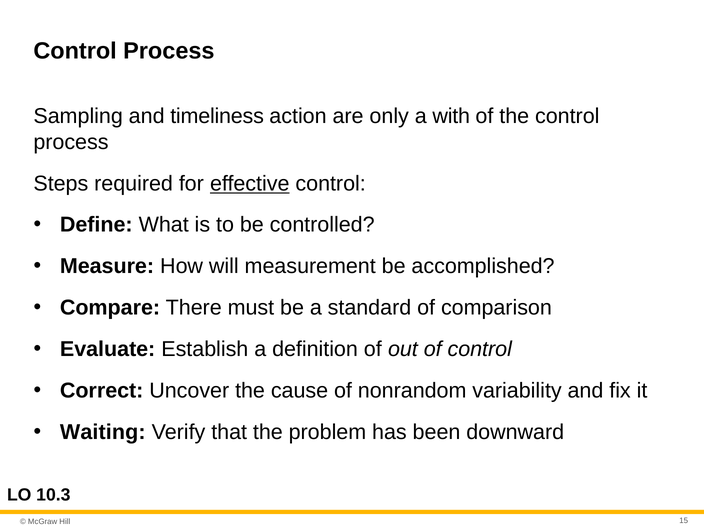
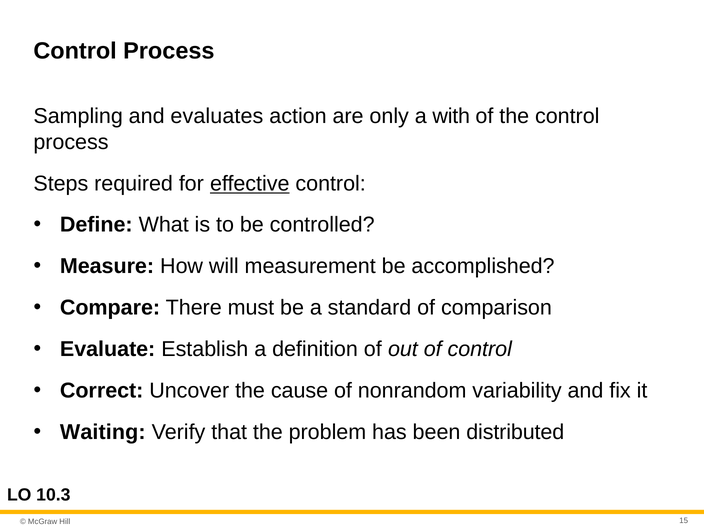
timeliness: timeliness -> evaluates (217, 116)
downward: downward -> distributed (515, 432)
